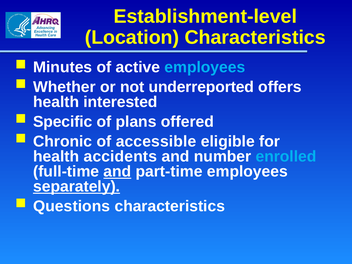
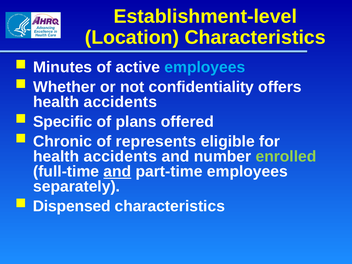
underreported: underreported -> confidentiality (201, 87)
interested: interested -> accidents (120, 102)
accessible: accessible -> represents (156, 141)
enrolled colour: light blue -> light green (286, 156)
separately underline: present -> none (77, 186)
Questions: Questions -> Dispensed (72, 206)
